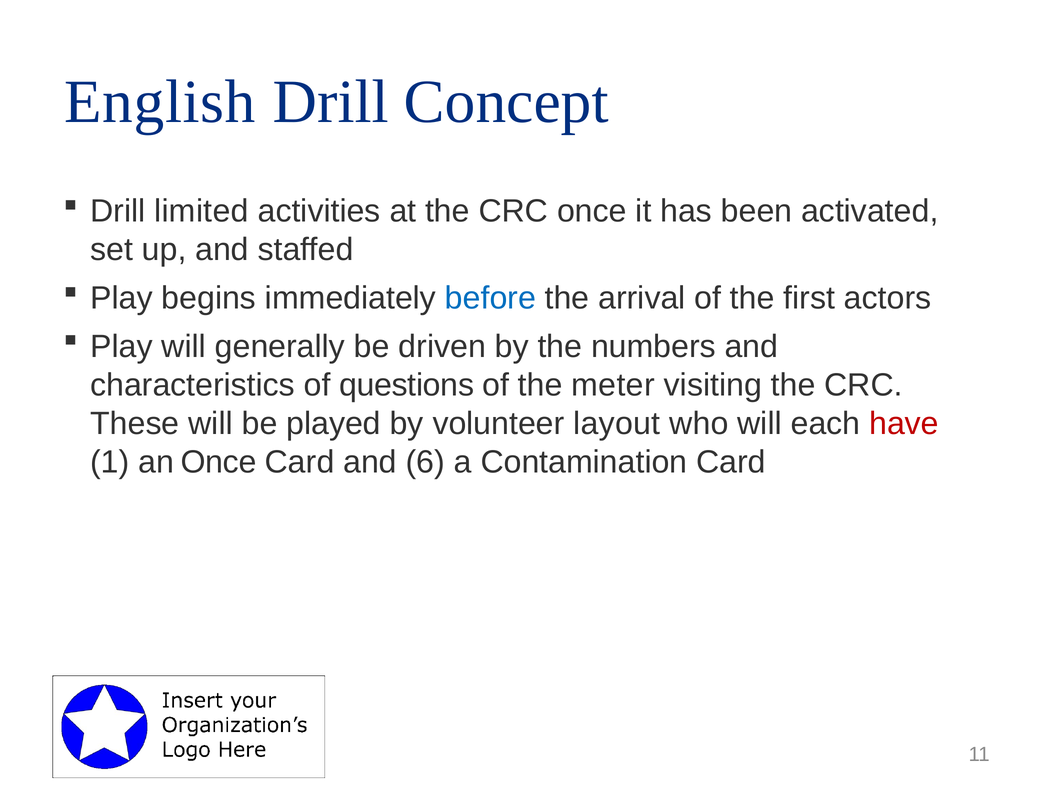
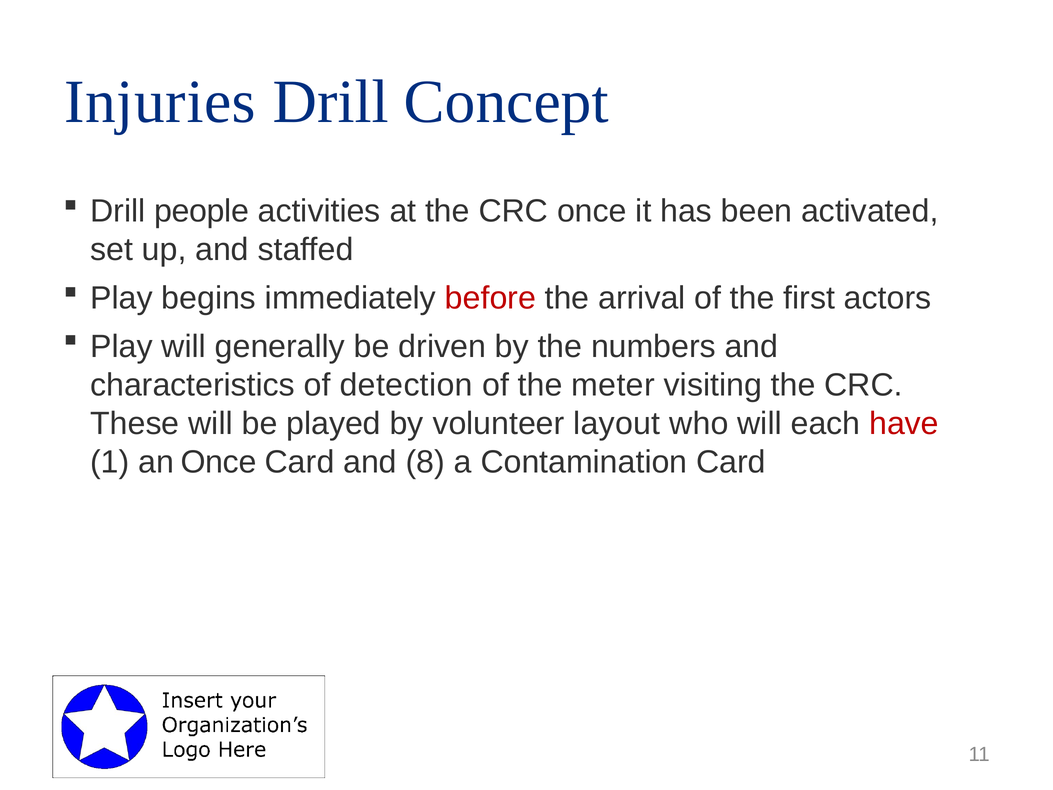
English: English -> Injuries (160, 102)
limited: limited -> people (202, 211)
before colour: blue -> red (491, 298)
questions: questions -> detection (406, 385)
6: 6 -> 8 (425, 462)
